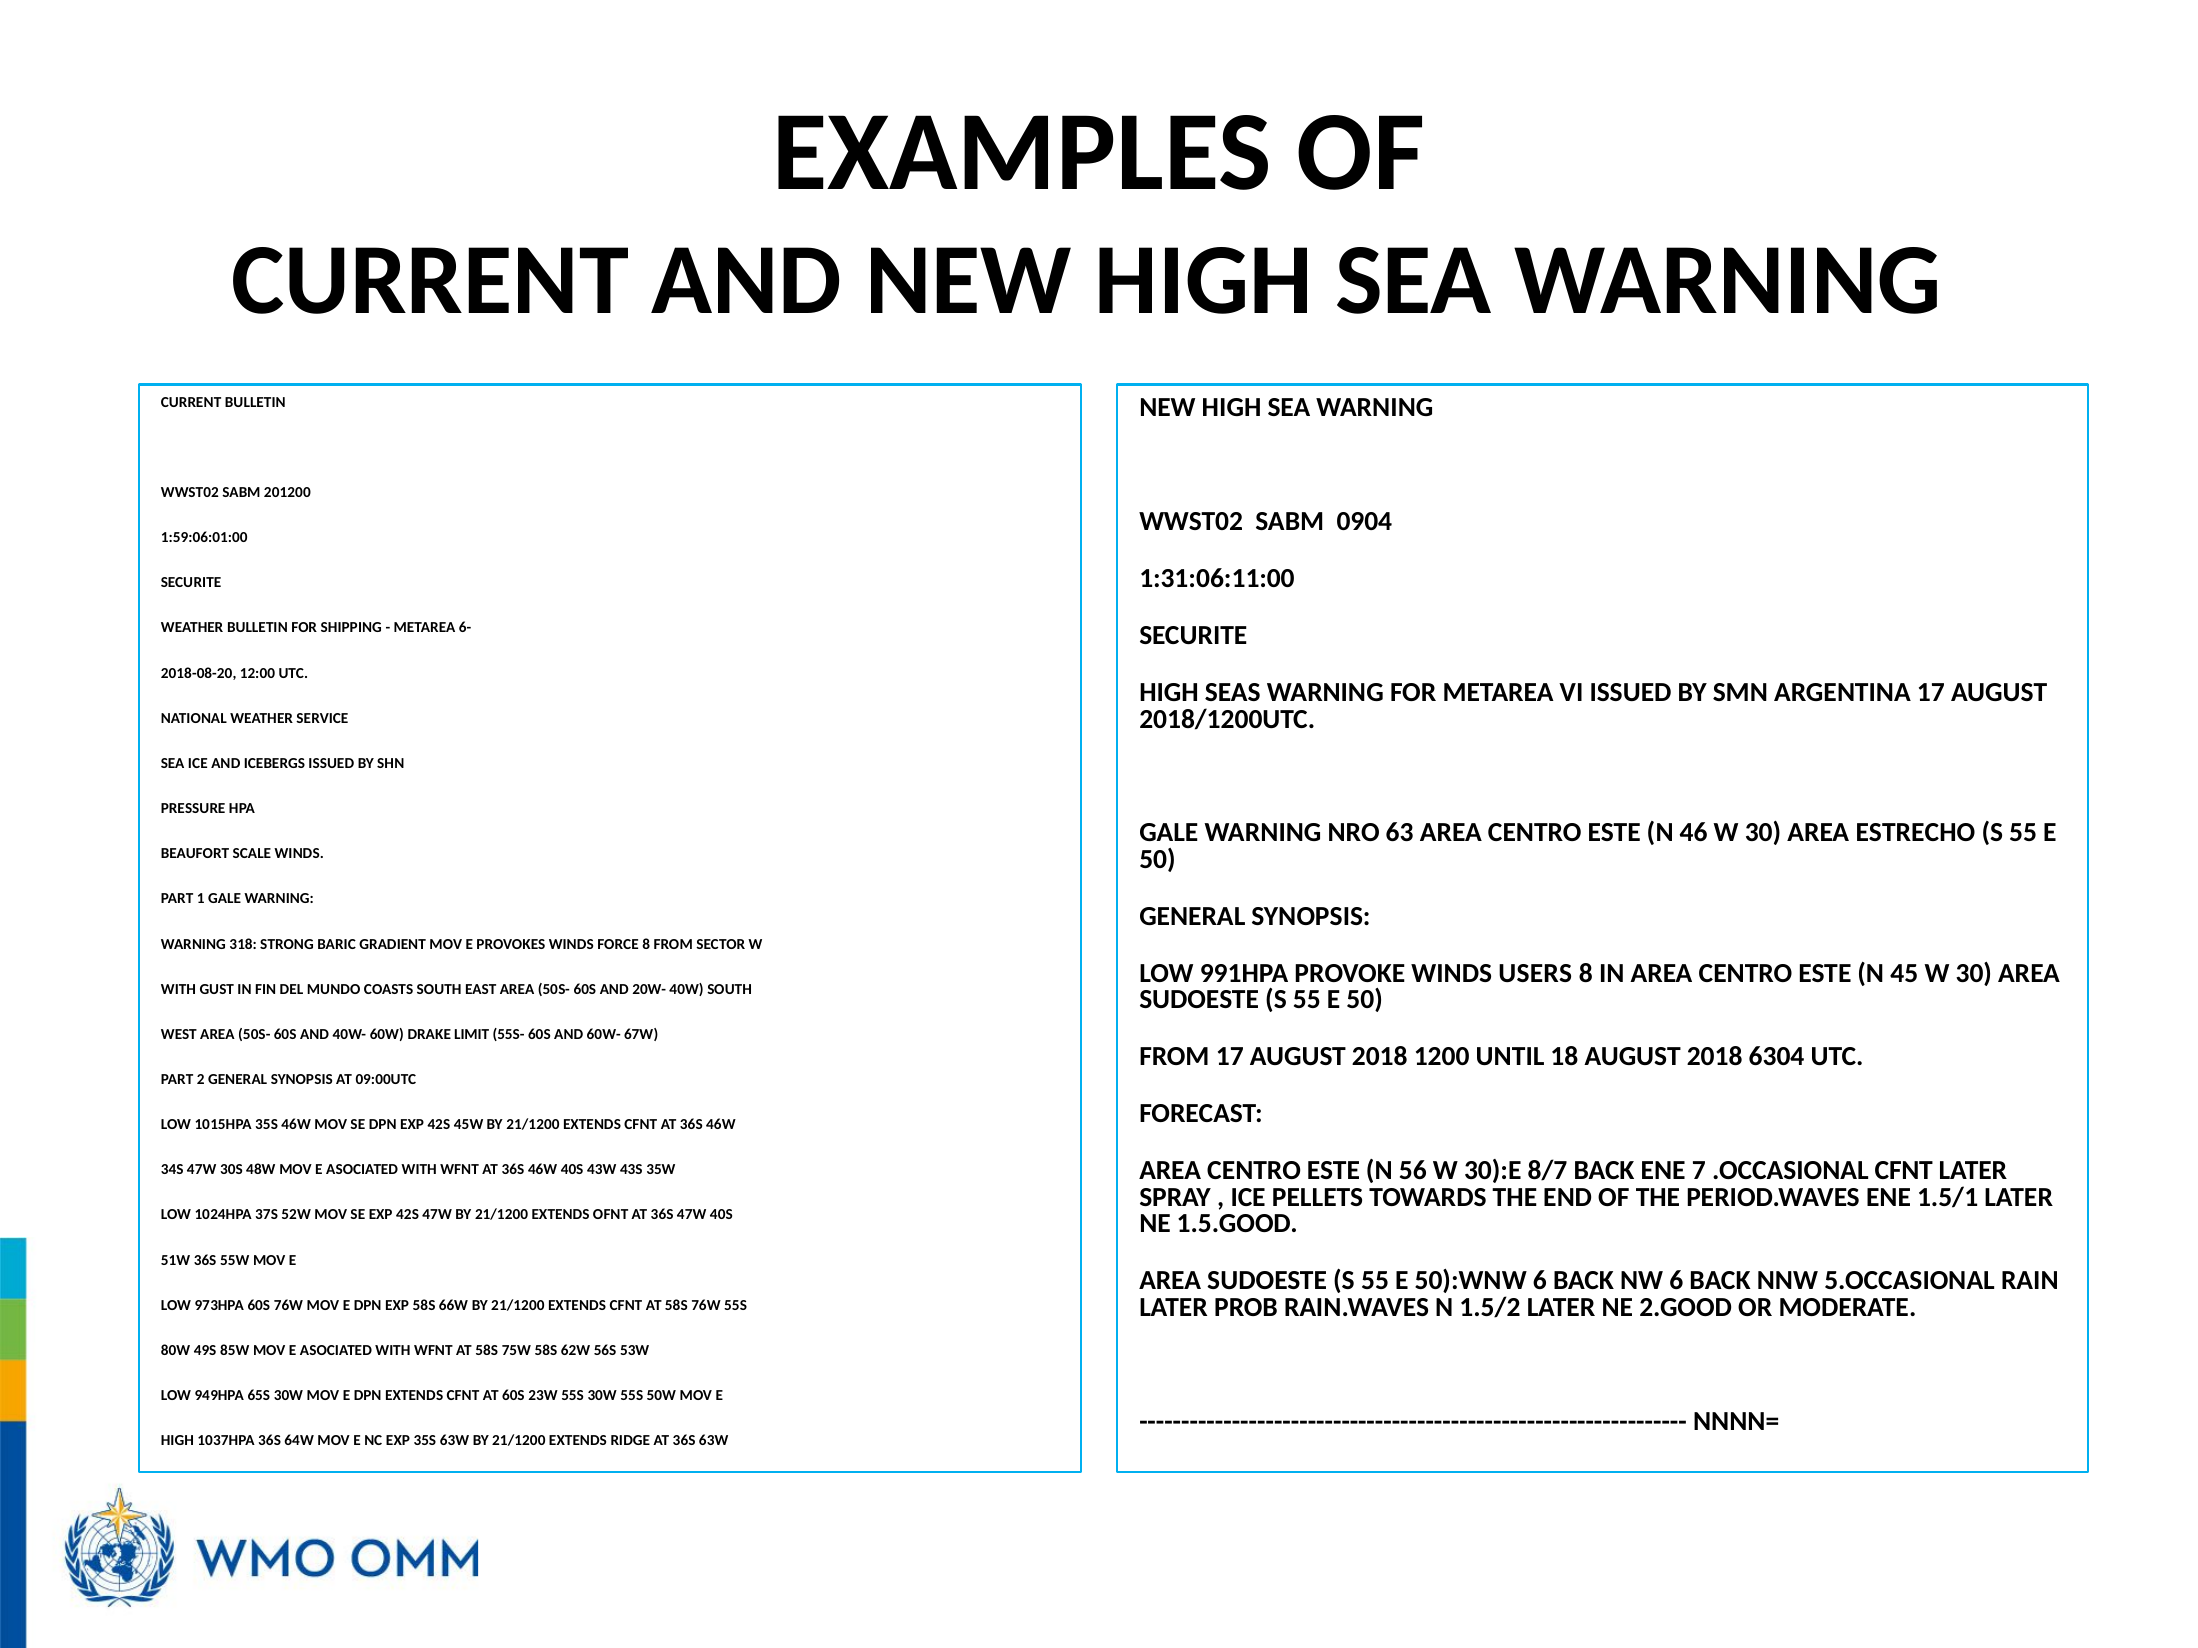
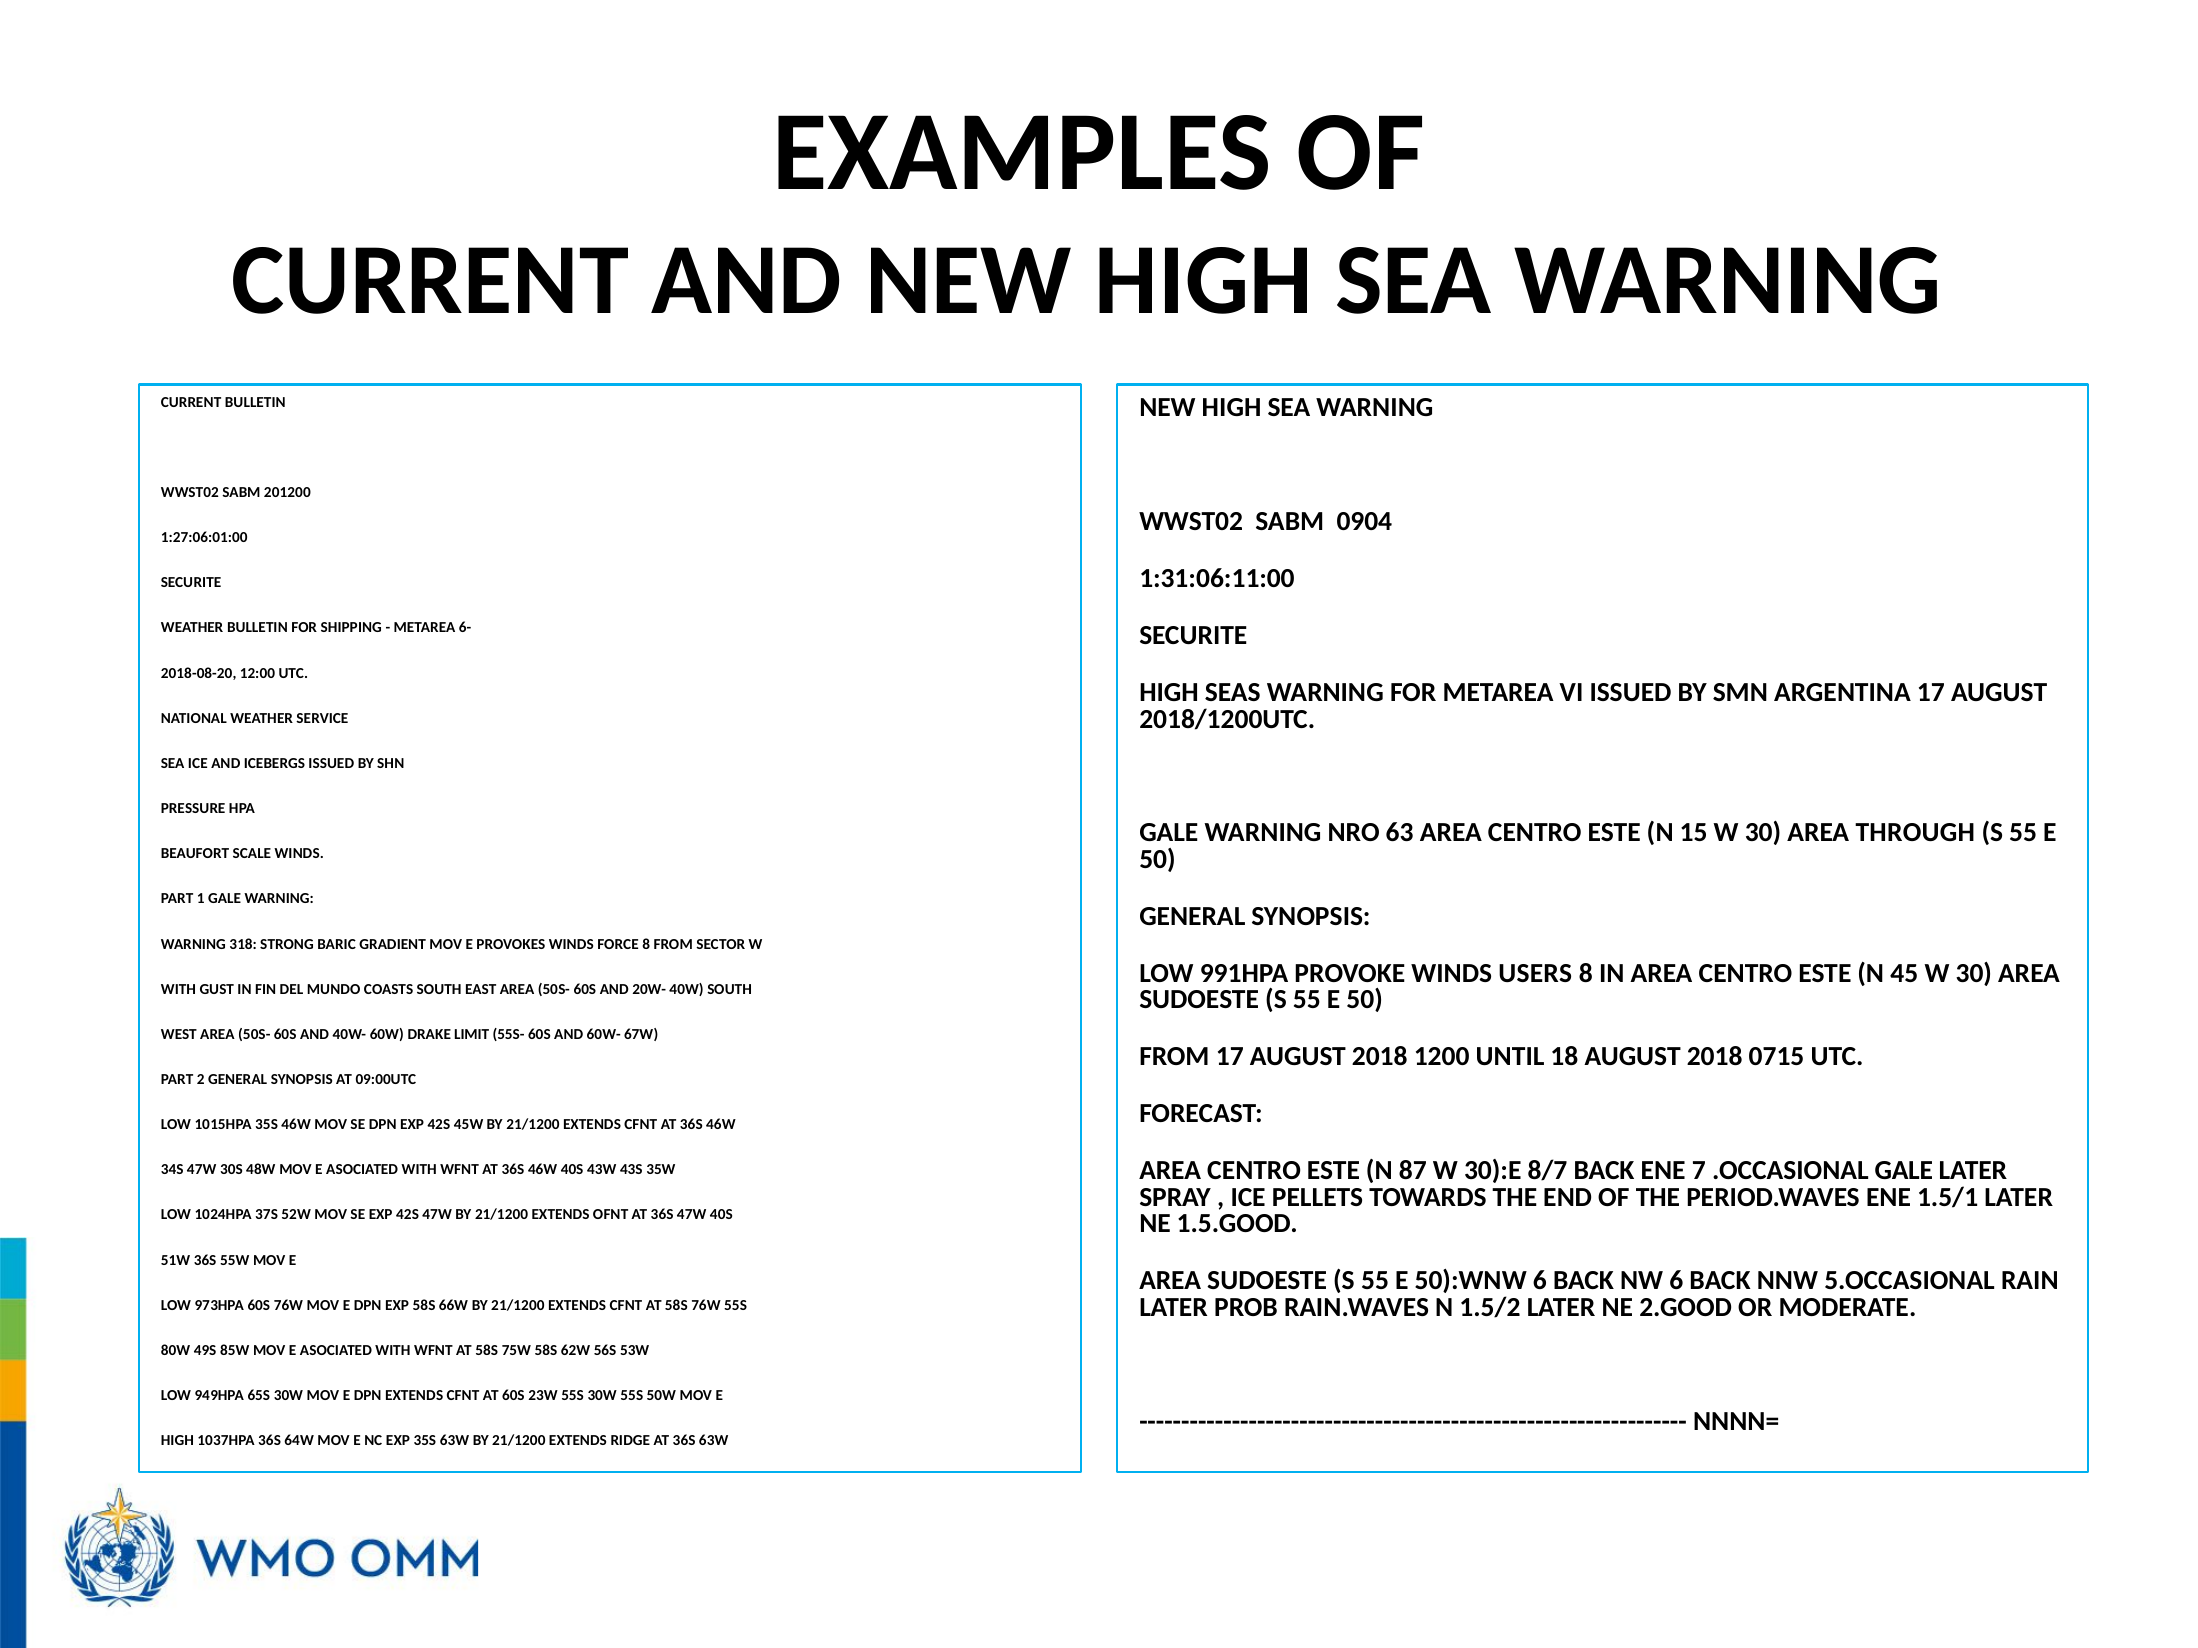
1:59:06:01:00: 1:59:06:01:00 -> 1:27:06:01:00 (204, 538)
46: 46 -> 15 (1694, 833)
ESTRECHO: ESTRECHO -> THROUGH (1915, 833)
6304: 6304 -> 0715 (1777, 1057)
56: 56 -> 87 (1413, 1171)
.OCCASIONAL CFNT: CFNT -> GALE (1904, 1171)
